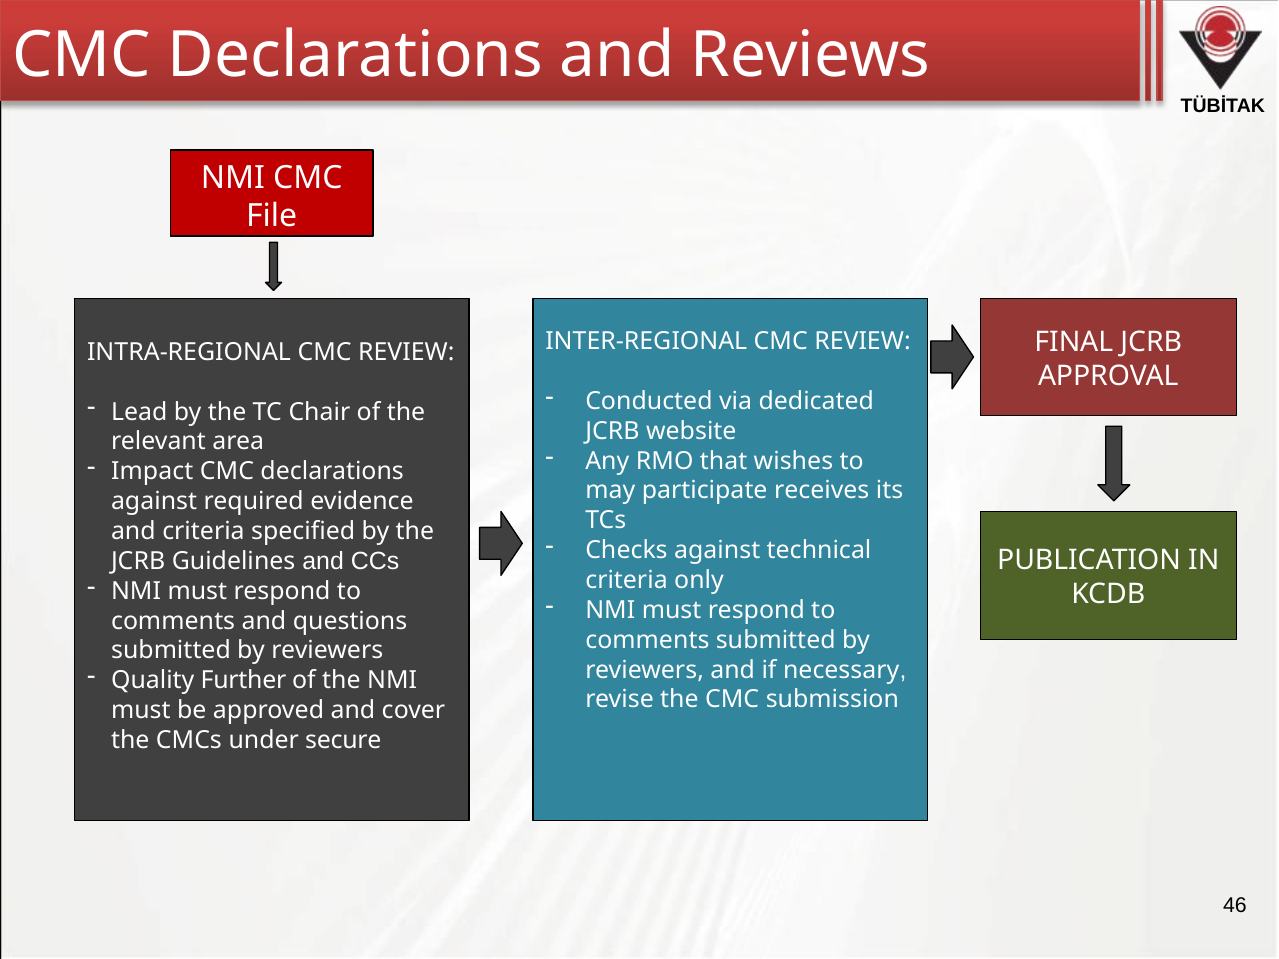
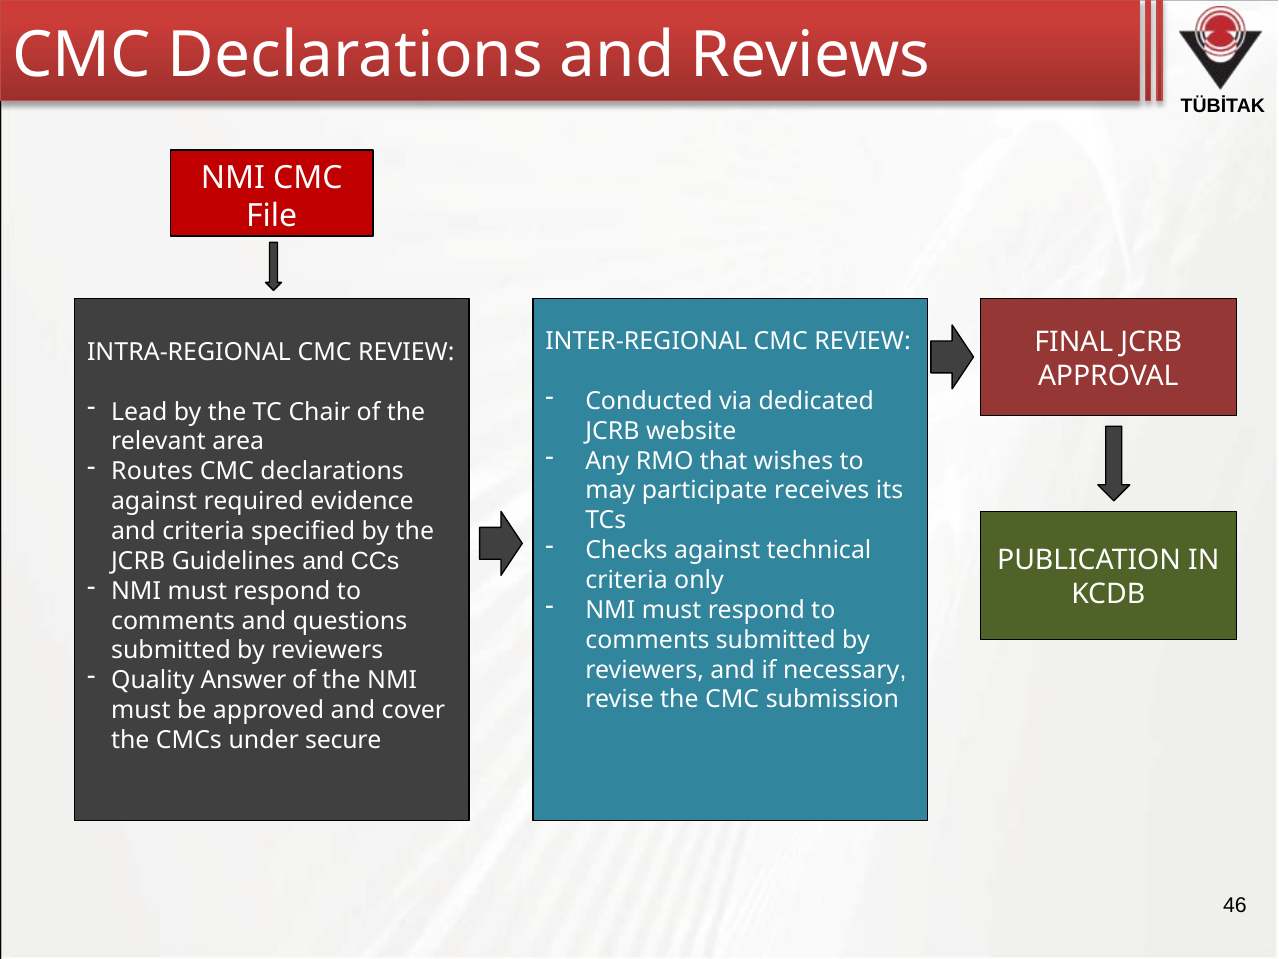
Impact: Impact -> Routes (152, 472)
Further: Further -> Answer (243, 681)
